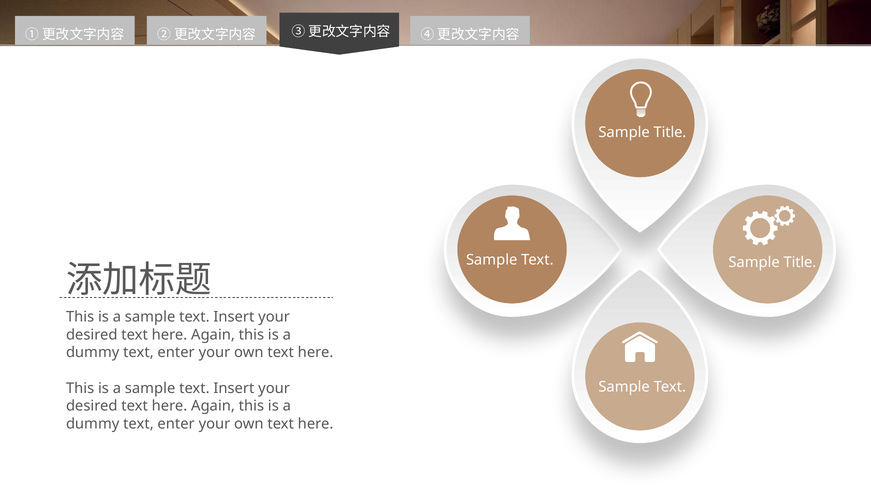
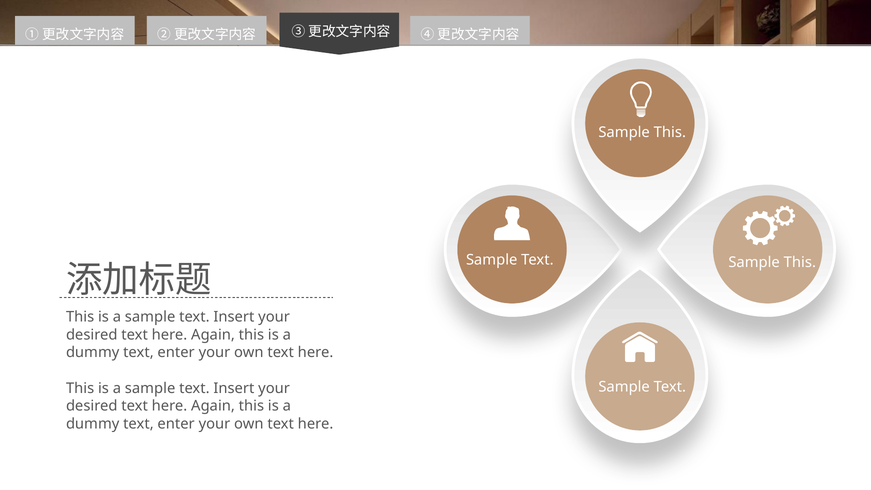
Title: Title -> This (670, 133)
Title: Title -> This (800, 263)
